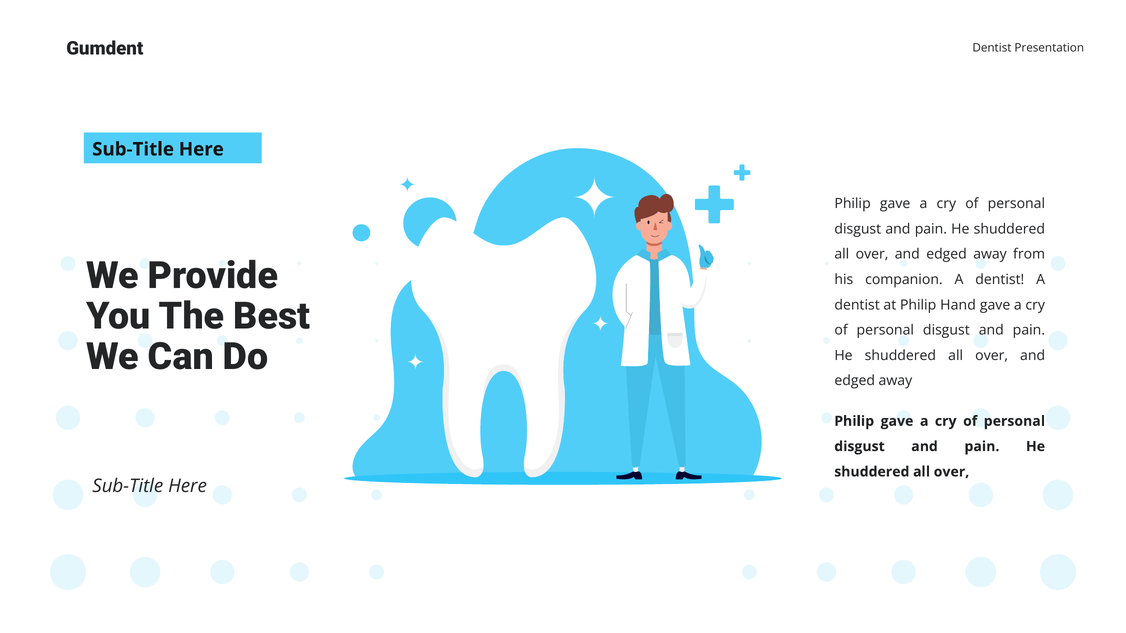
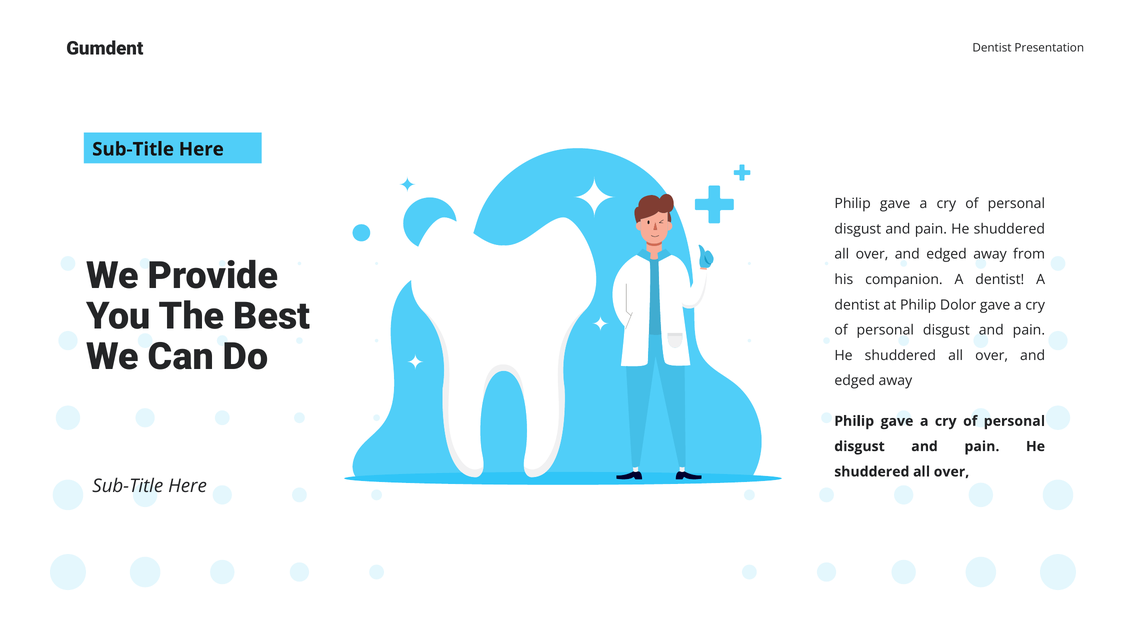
Hand: Hand -> Dolor (958, 305)
